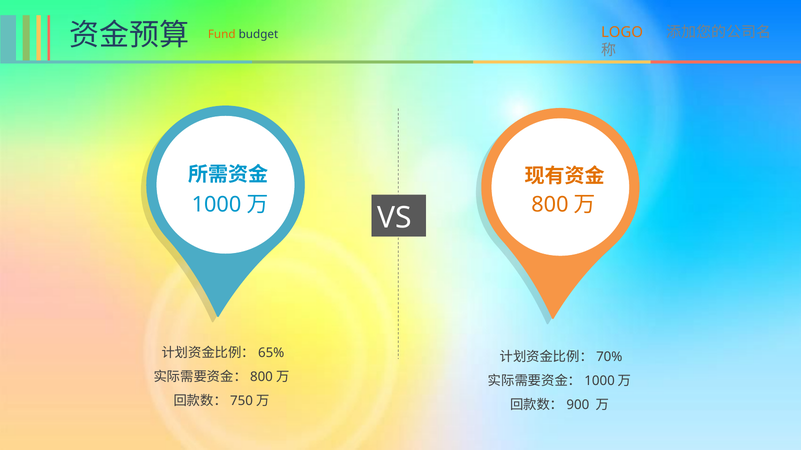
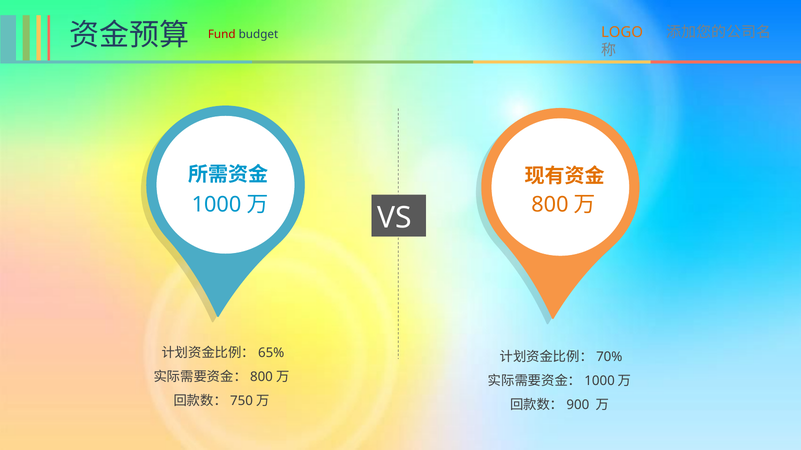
Fund colour: orange -> red (222, 34)
